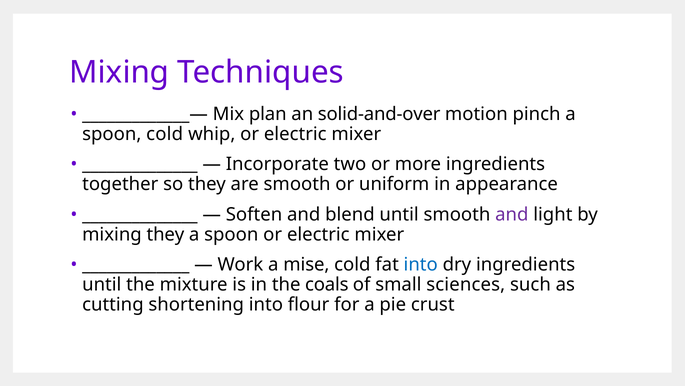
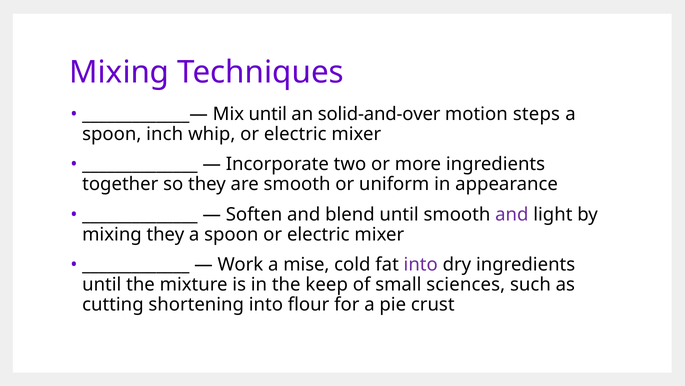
Mix plan: plan -> until (268, 114)
pinch: pinch -> steps (536, 114)
spoon cold: cold -> inch (165, 134)
into colour: blue -> purple (421, 264)
coals: coals -> keep (327, 284)
